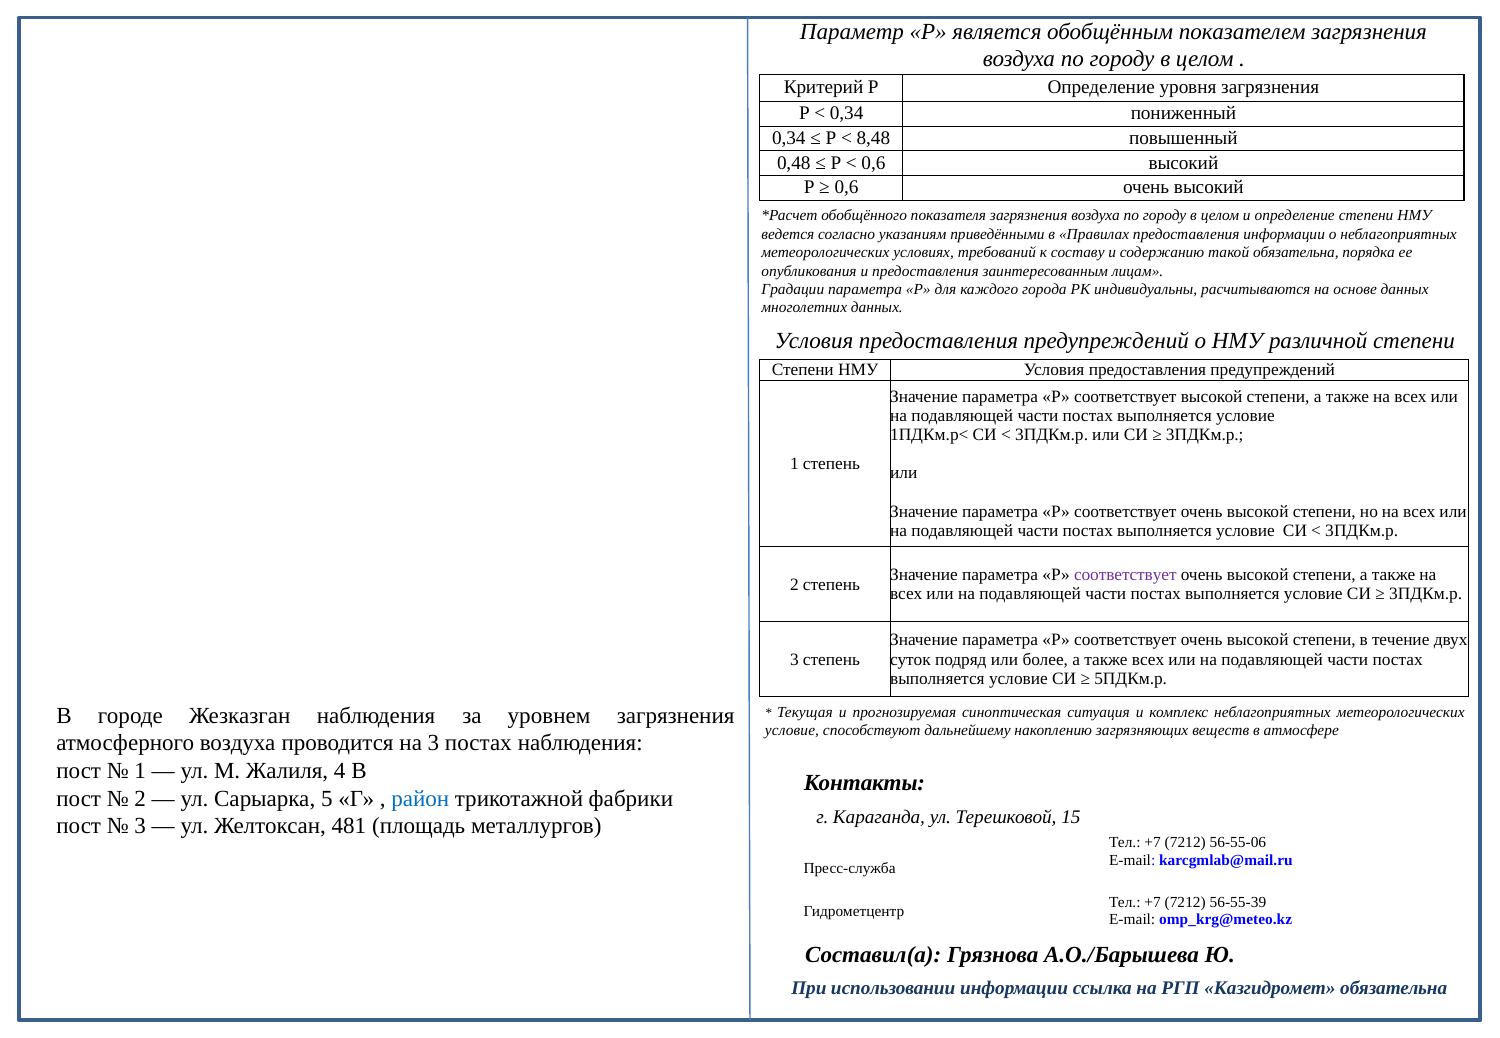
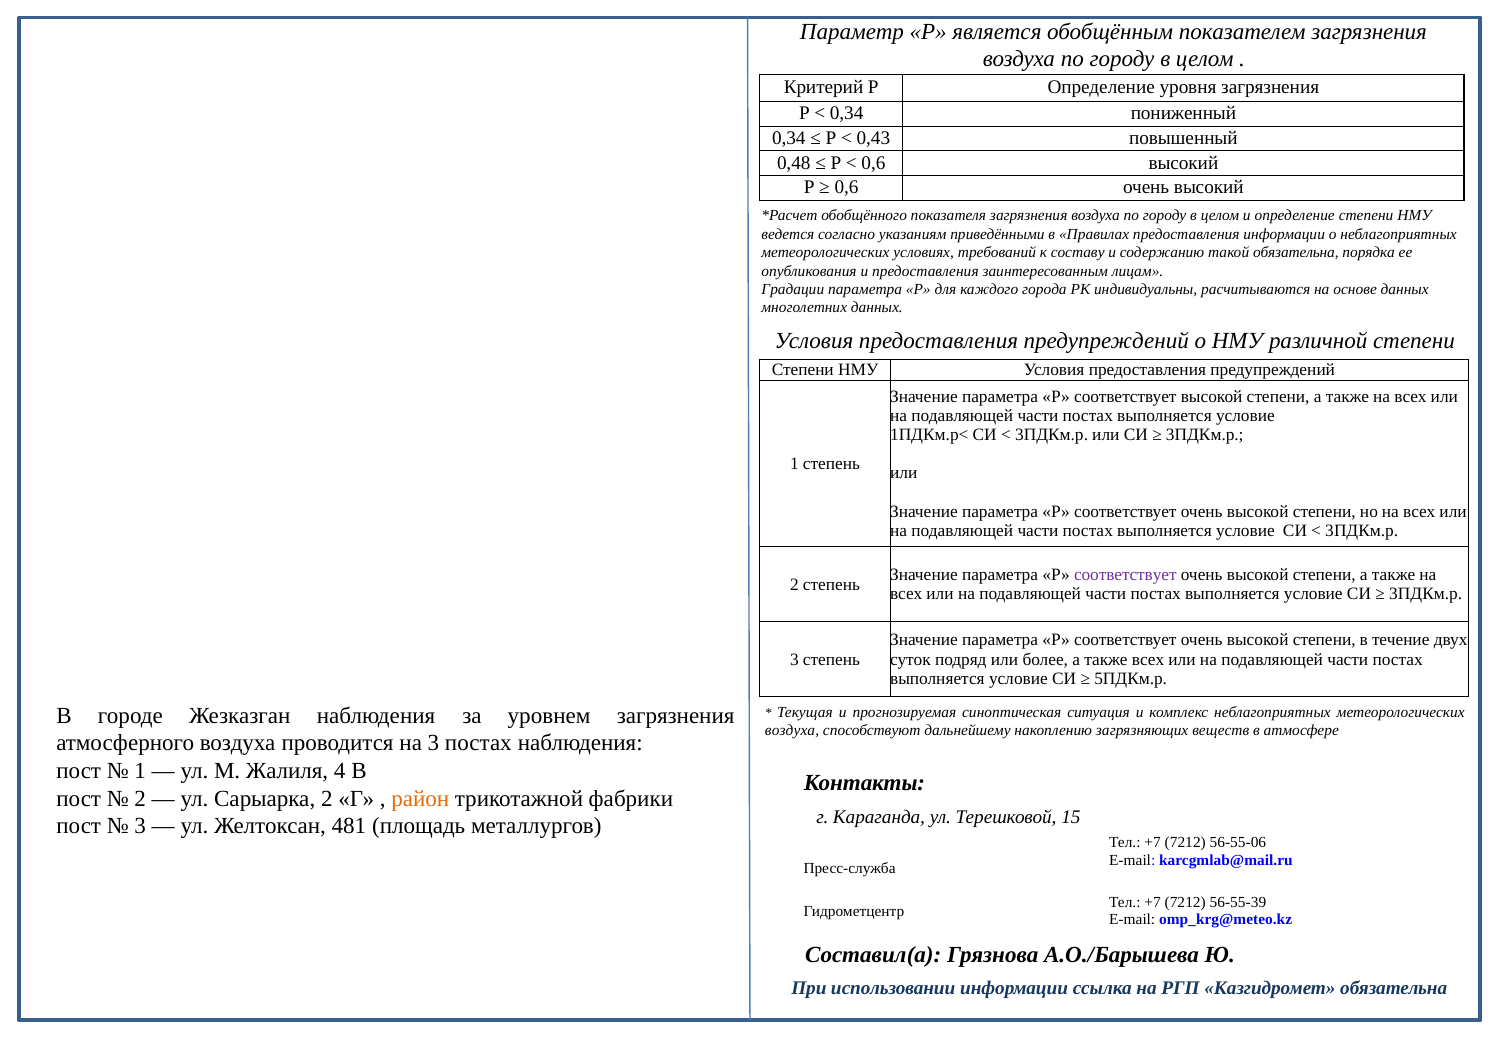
8,48: 8,48 -> 0,43 (873, 138)
условие: условие -> воздуха (792, 731)
Сарыарка 5: 5 -> 2 (327, 799)
район colour: blue -> orange (420, 799)
